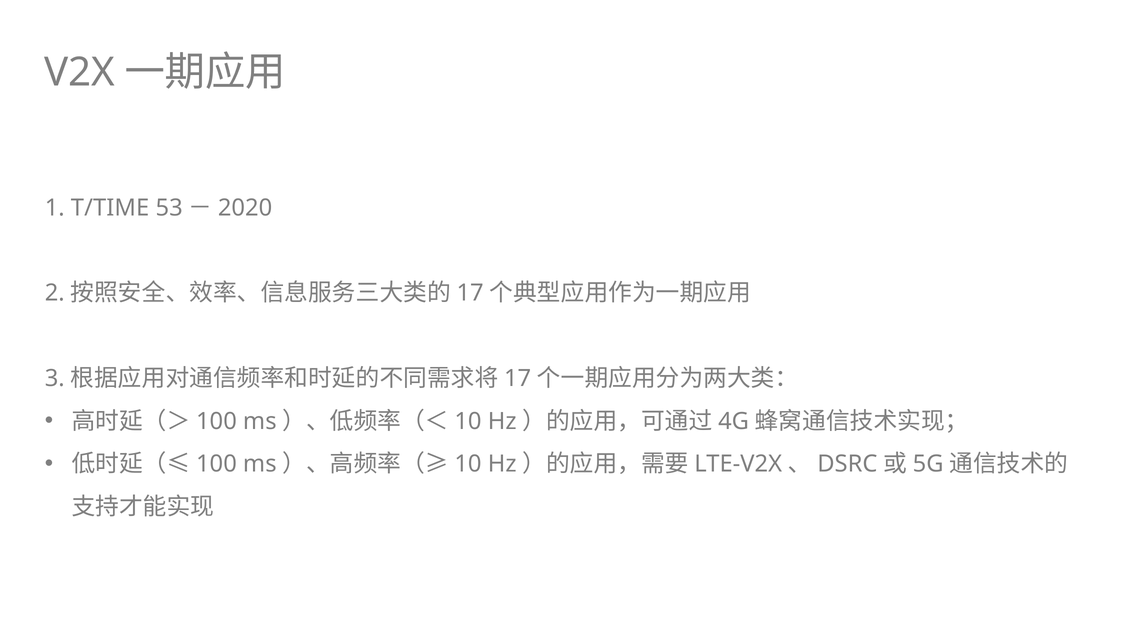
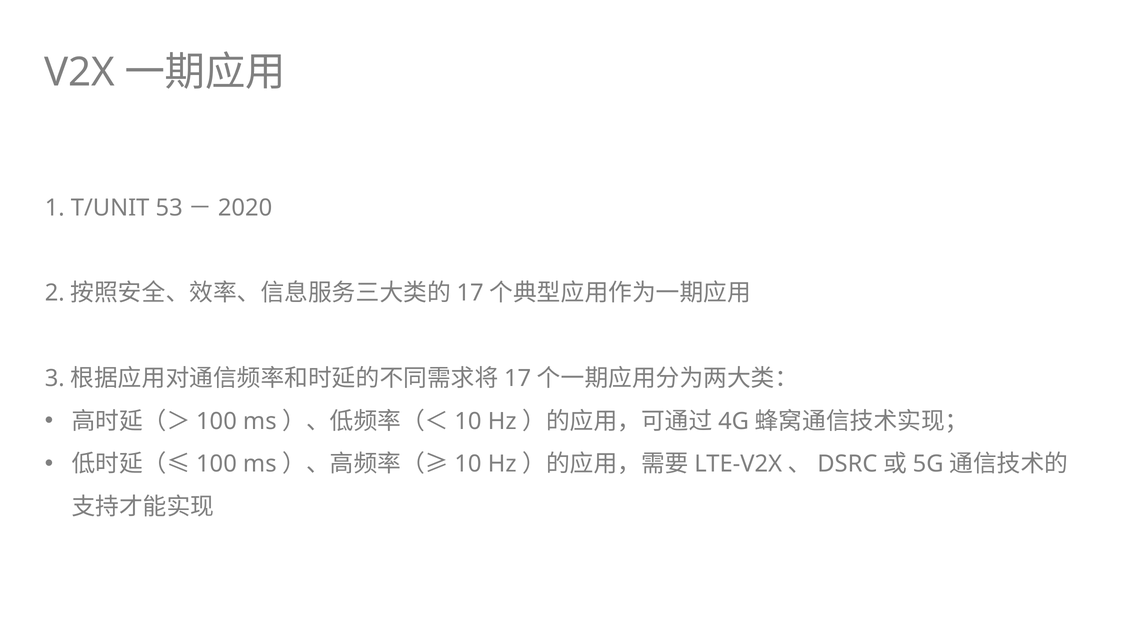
T/TIME: T/TIME -> T/UNIT (110, 208)
